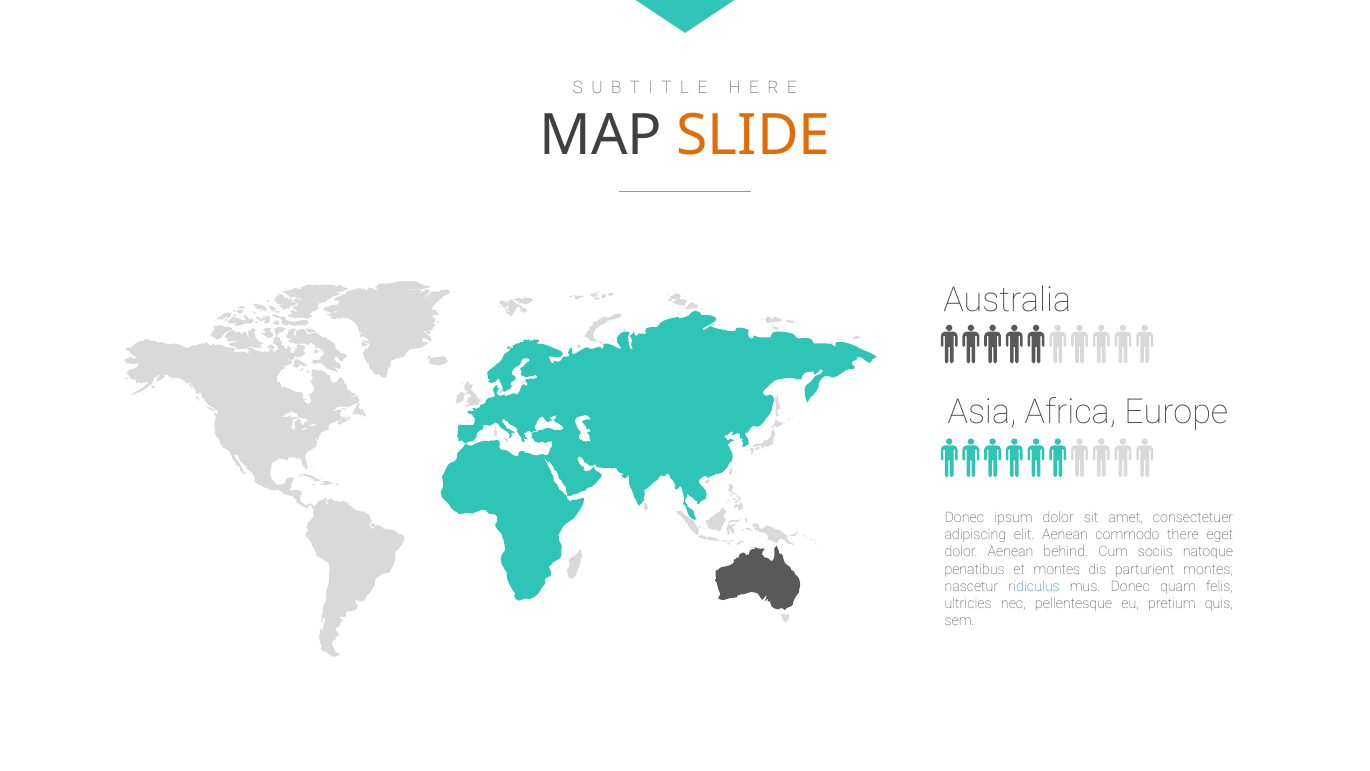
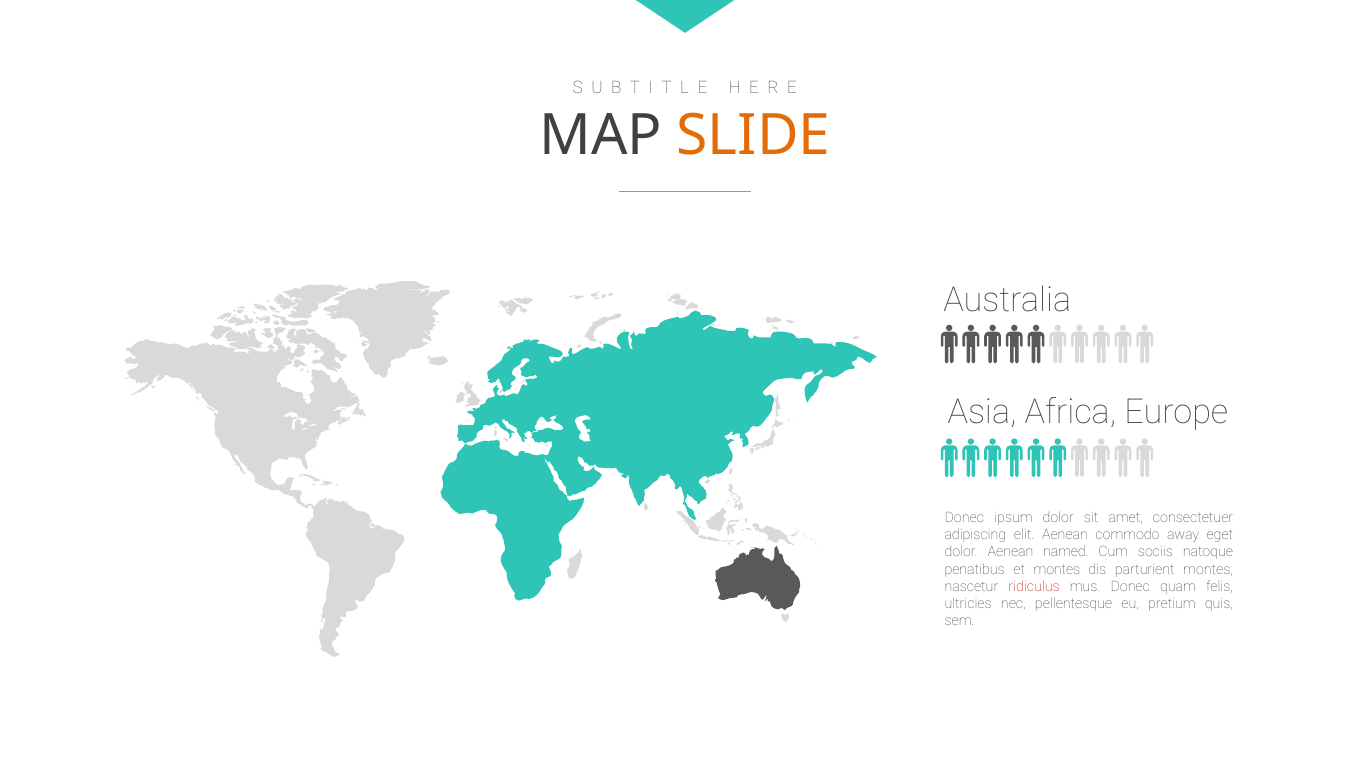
there: there -> away (1183, 535)
behind: behind -> named (1066, 552)
ridiculus colour: blue -> red (1034, 586)
